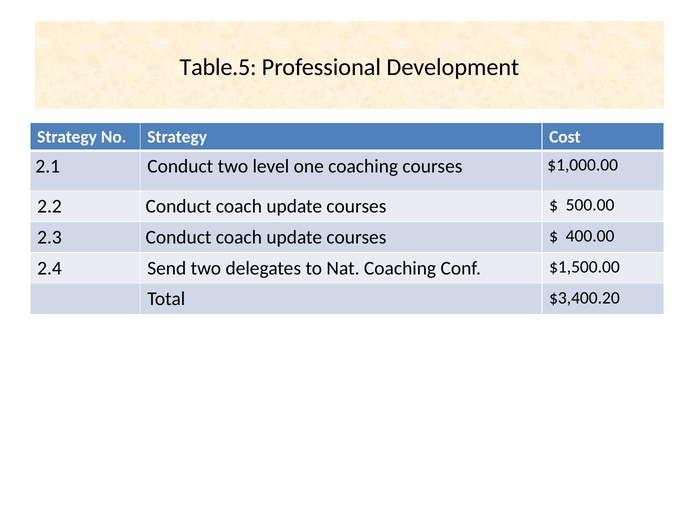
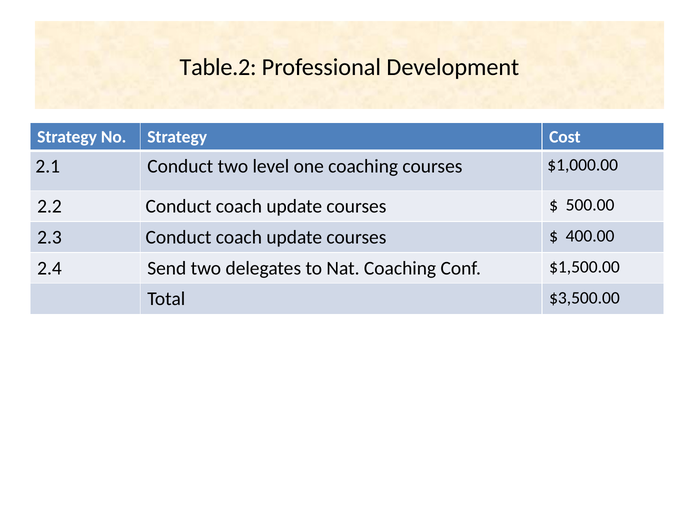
Table.5: Table.5 -> Table.2 (218, 67)
$3,400.20: $3,400.20 -> $3,500.00 (584, 297)
